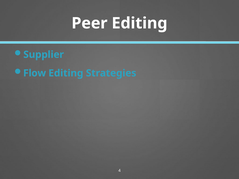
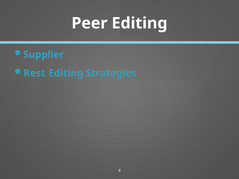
Flow: Flow -> Rest (35, 73)
